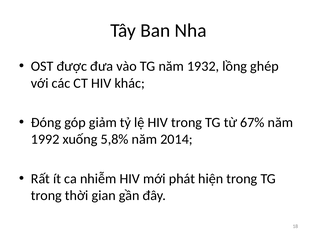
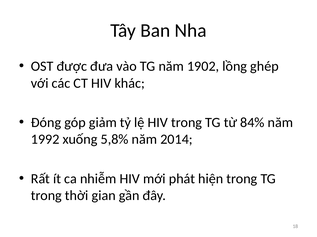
1932: 1932 -> 1902 (203, 67)
67%: 67% -> 84% (252, 123)
